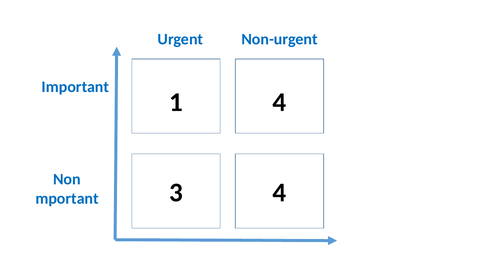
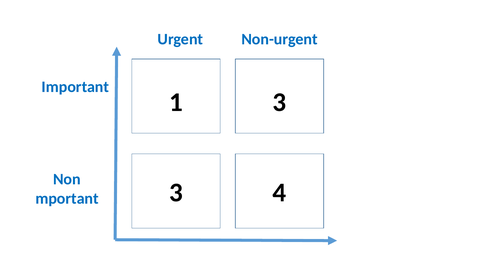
1 4: 4 -> 3 (280, 102)
